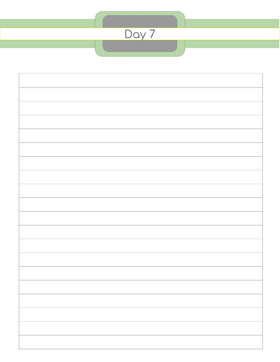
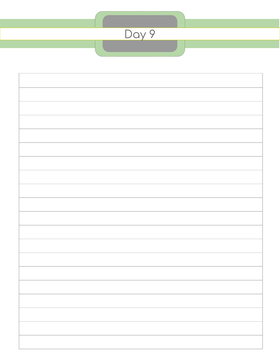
7: 7 -> 9 (153, 35)
